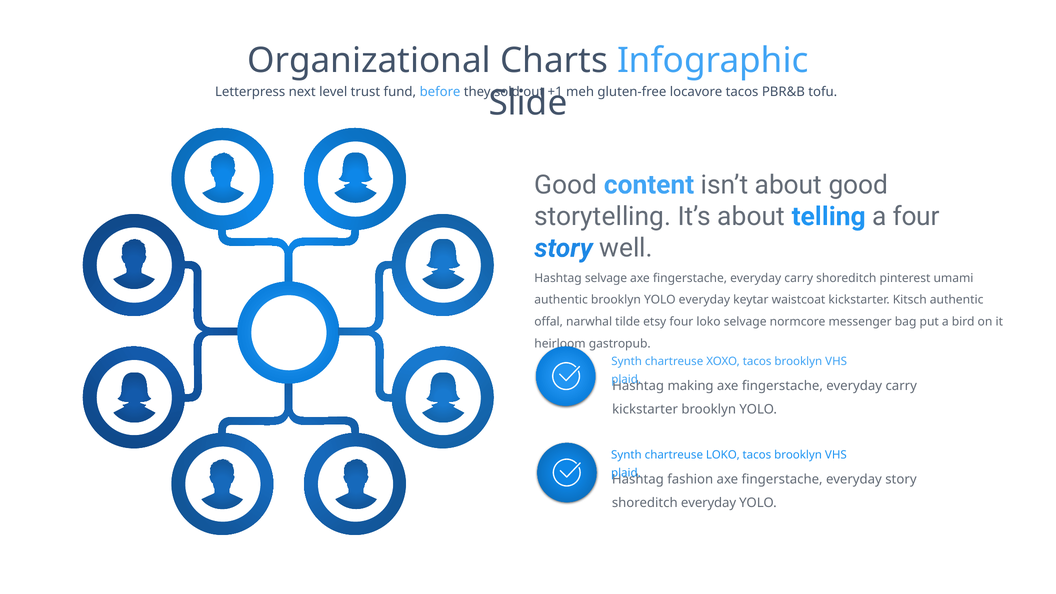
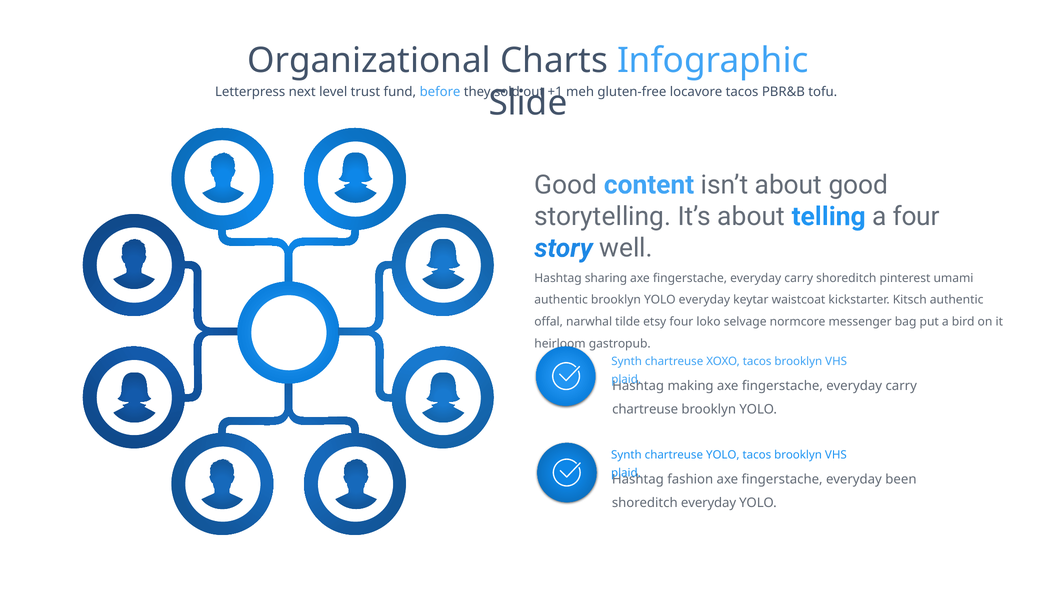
Hashtag selvage: selvage -> sharing (606, 278)
kickstarter: kickstarter -> chartreuse (645, 410)
chartreuse LOKO: LOKO -> YOLO (723, 455)
everyday story: story -> been (901, 479)
